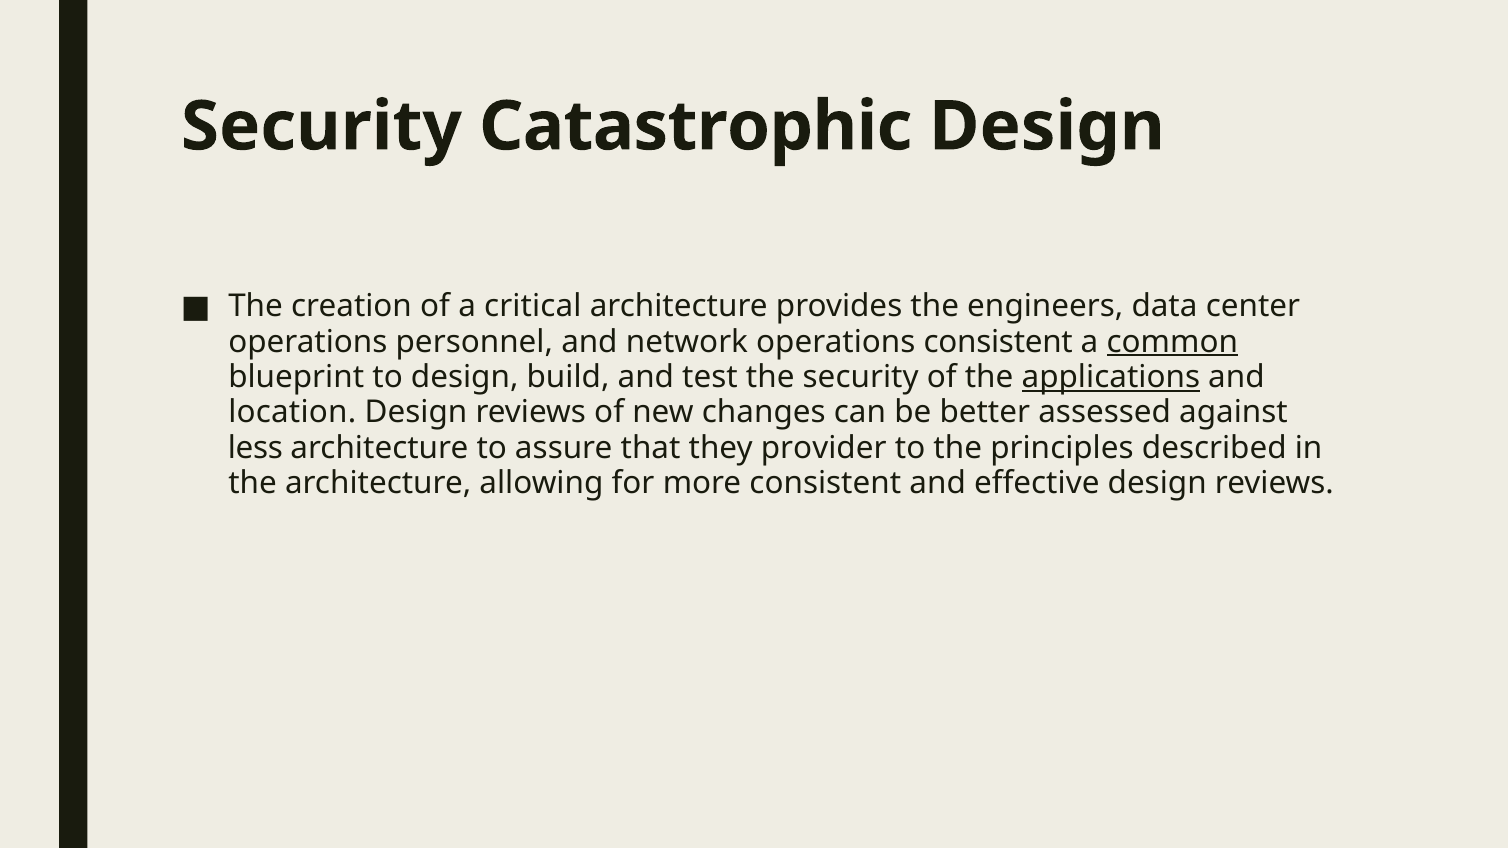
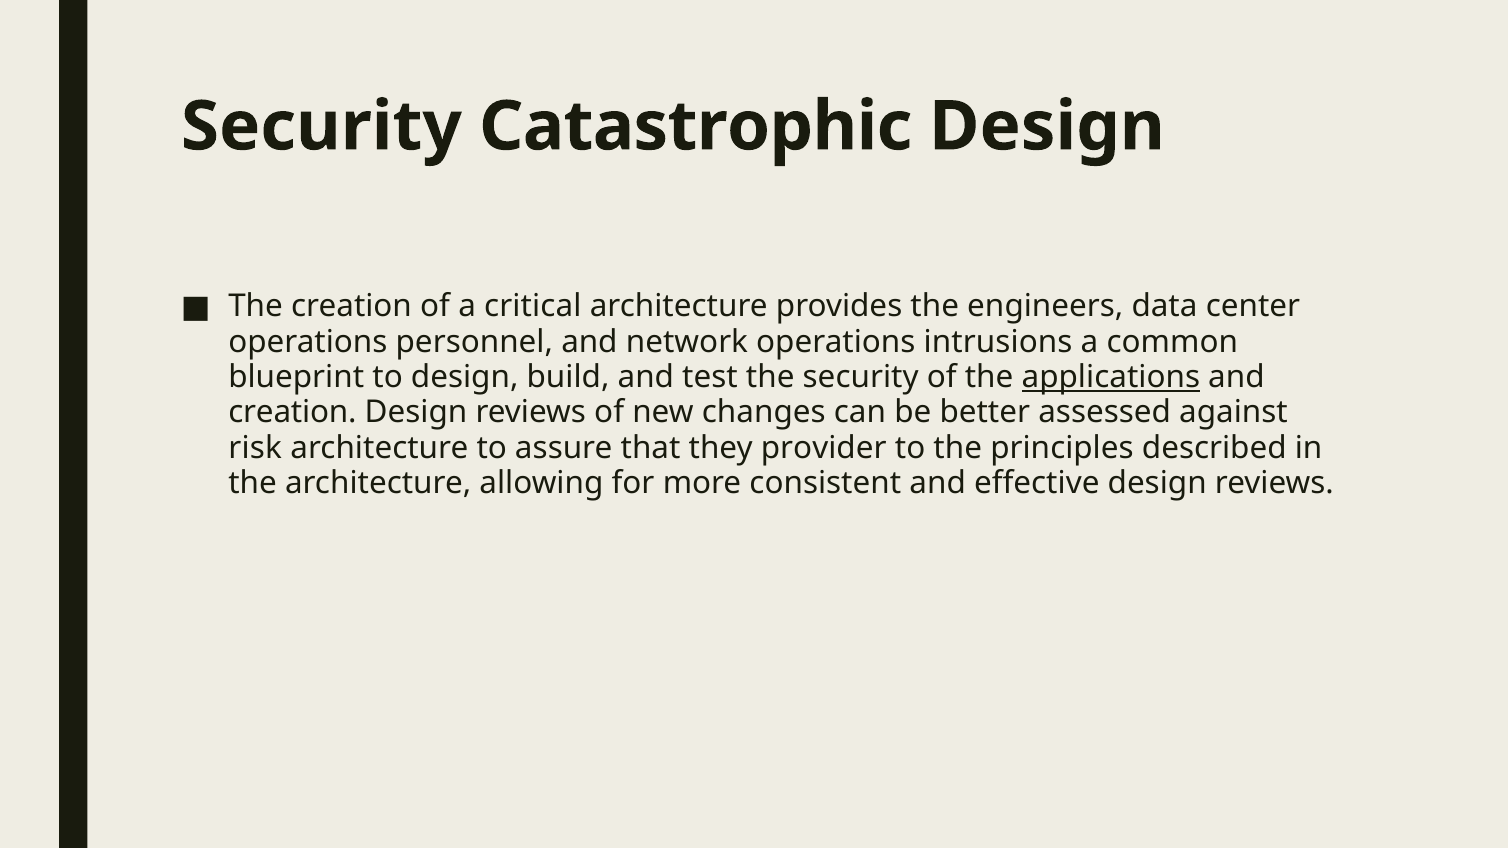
operations consistent: consistent -> intrusions (998, 342)
common underline: present -> none (1172, 342)
location: location -> creation (292, 413)
less: less -> risk (255, 448)
